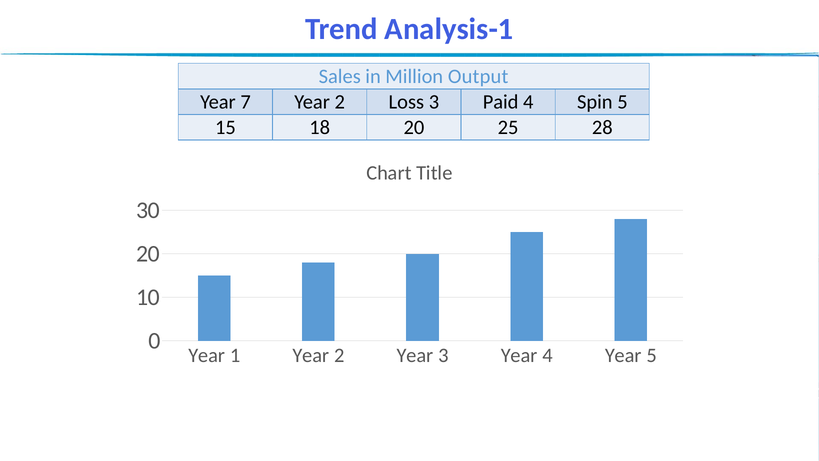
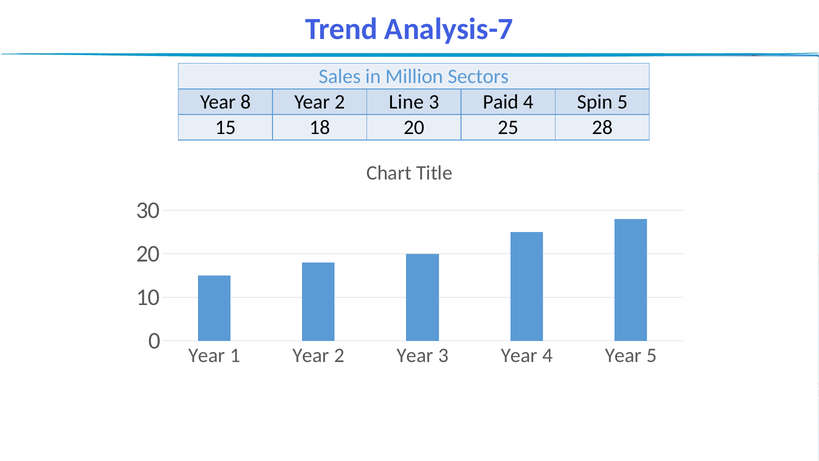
Analysis-1: Analysis-1 -> Analysis-7 (449, 29)
Output: Output -> Sectors (478, 77)
7: 7 -> 8 (246, 102)
Loss: Loss -> Line (406, 102)
